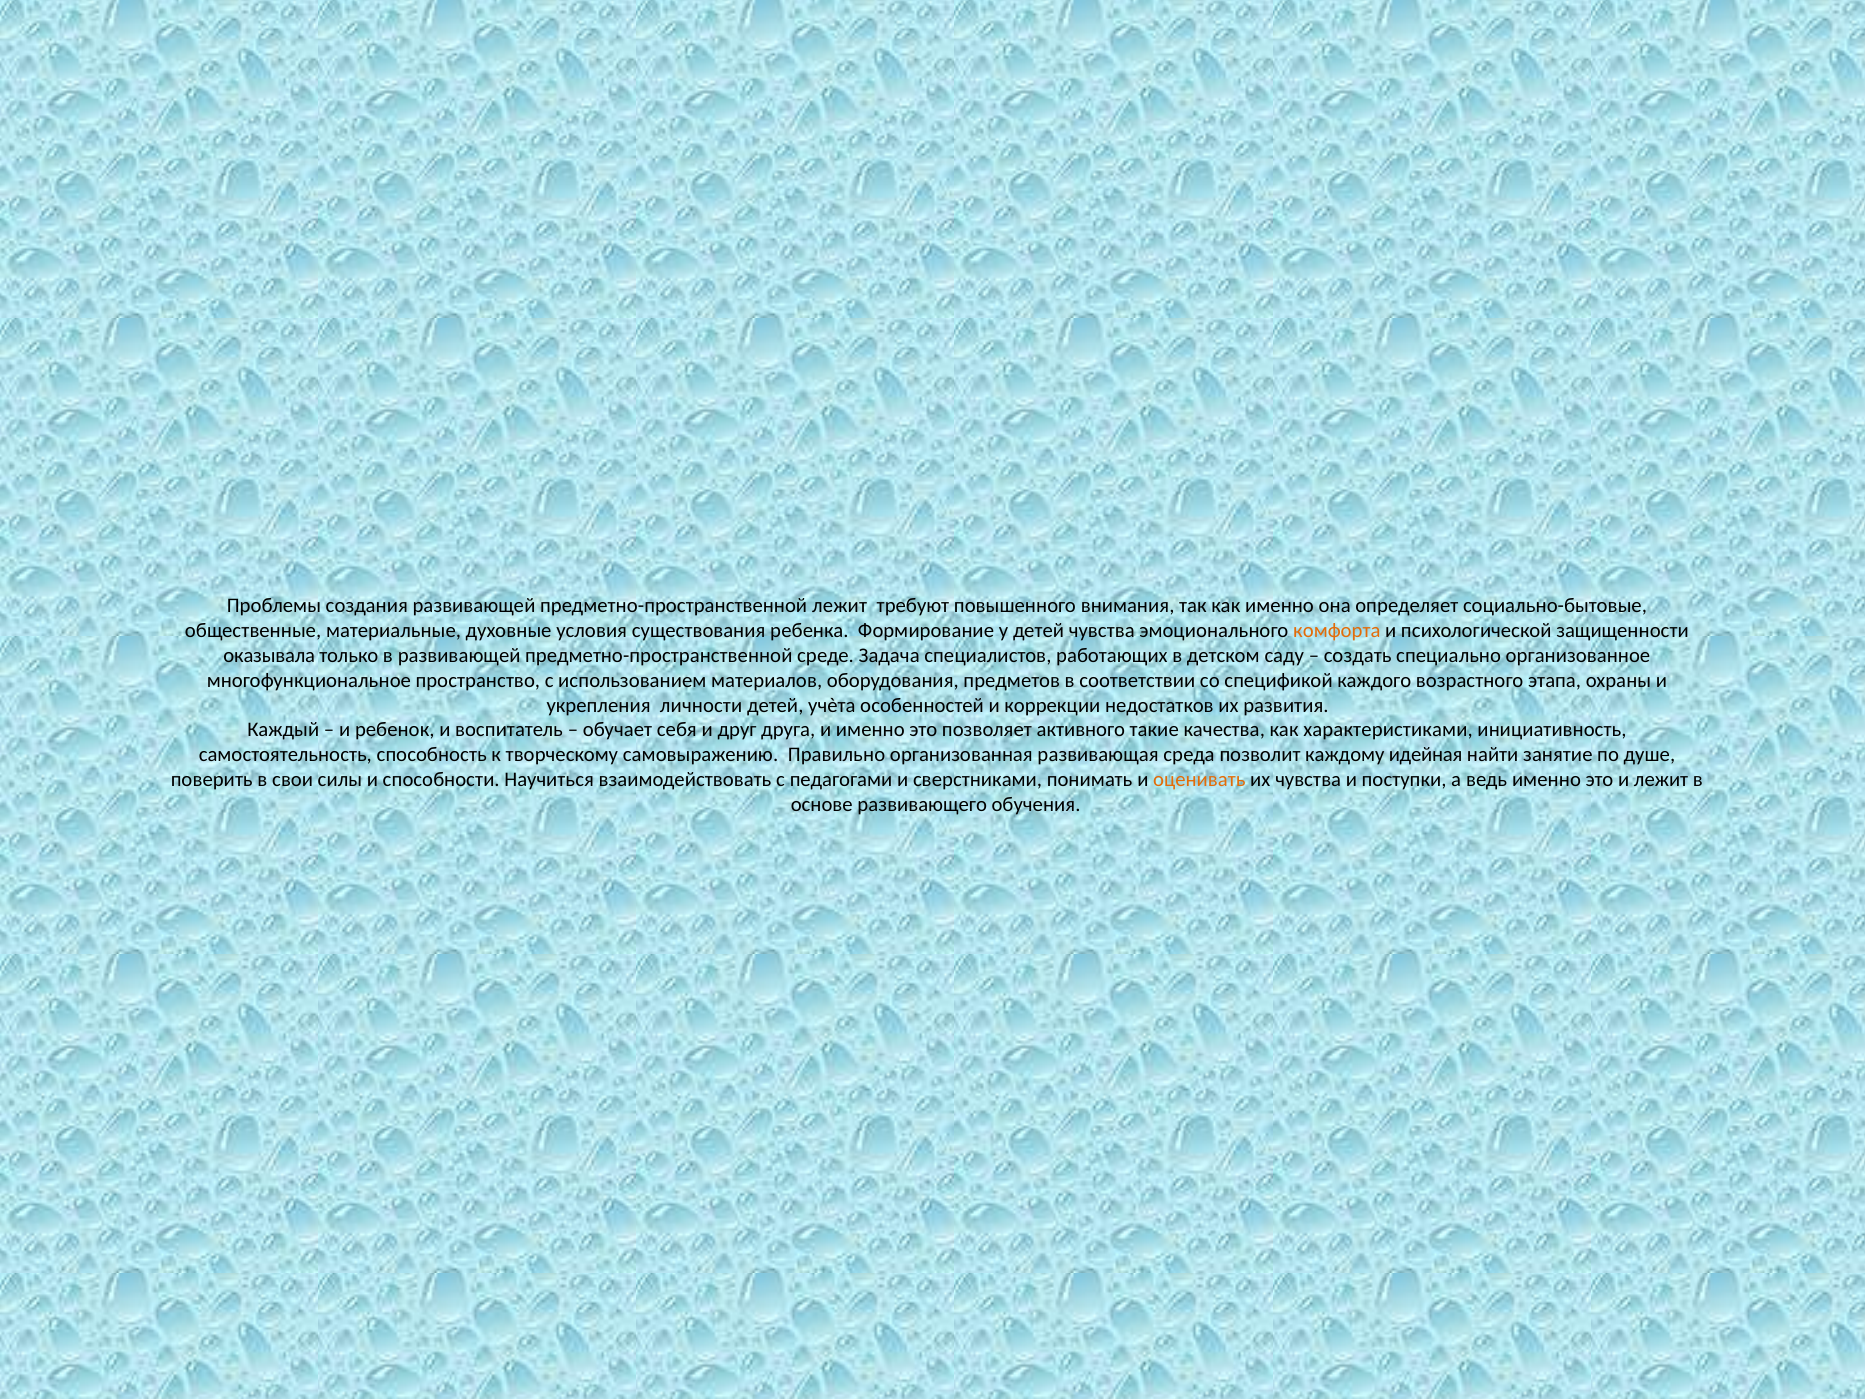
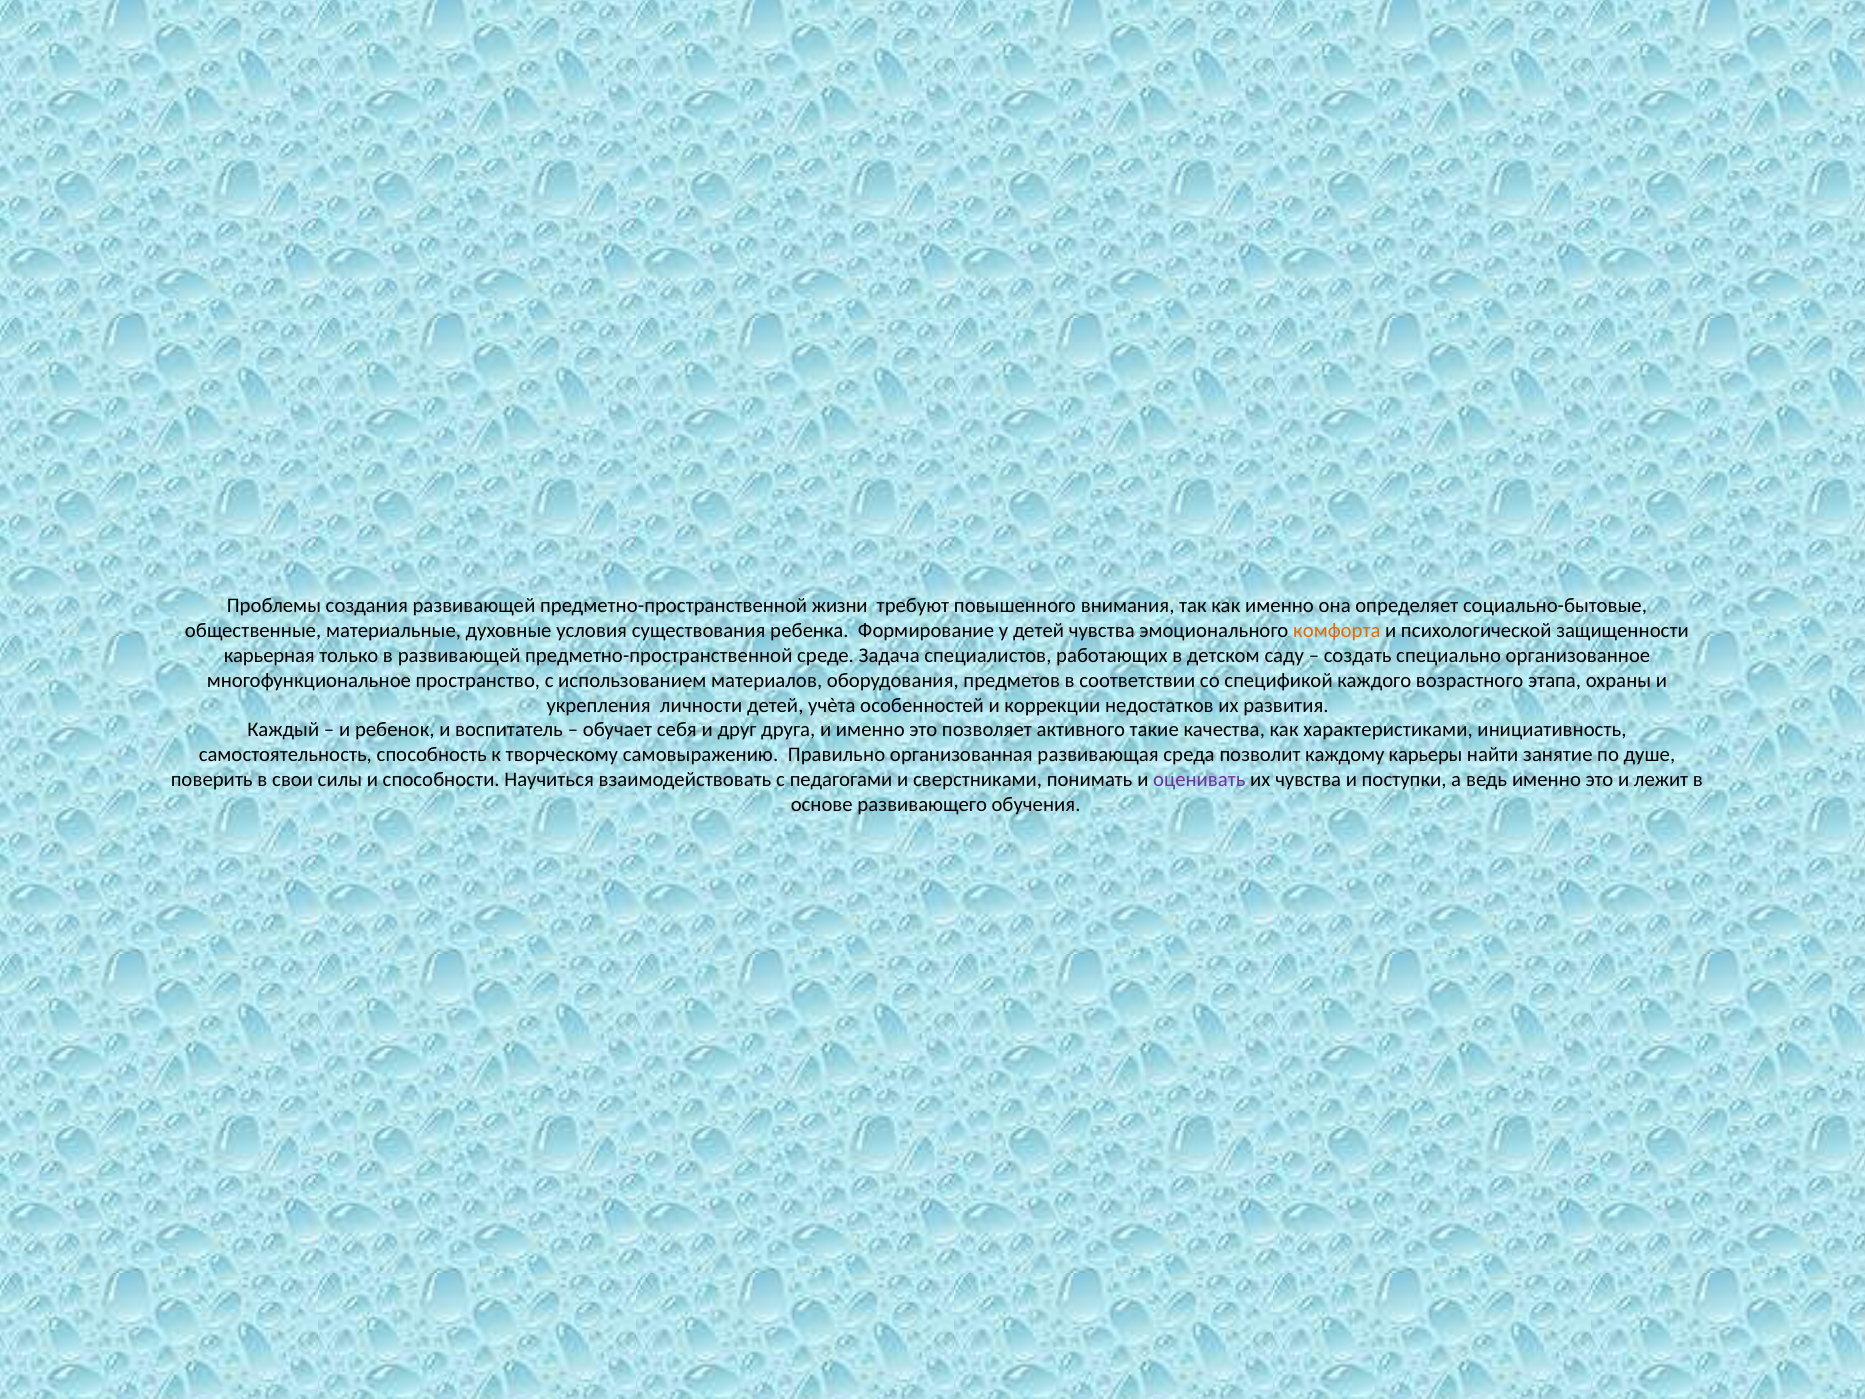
предметно-пространственной лежит: лежит -> жизни (840, 606)
оказывала: оказывала -> карьерная (269, 656)
идейная: идейная -> карьеры (1426, 755)
оценивать colour: orange -> purple (1199, 780)
